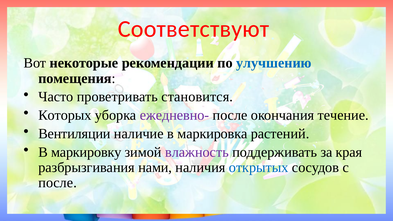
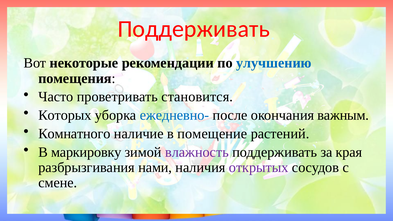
Соответствуют: Соответствуют -> Поддерживать (194, 29)
ежедневно- colour: purple -> blue (175, 115)
течение: течение -> важным (343, 115)
Вентиляции: Вентиляции -> Комнатного (74, 134)
маркировка: маркировка -> помещение (212, 134)
открытых colour: blue -> purple (259, 168)
после: после -> смене (58, 183)
